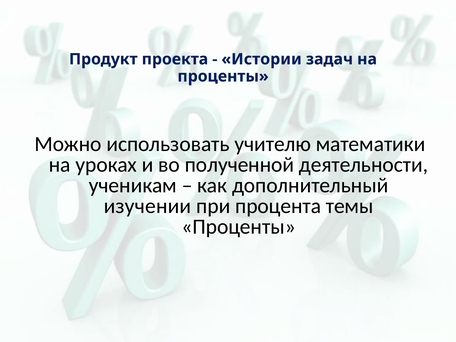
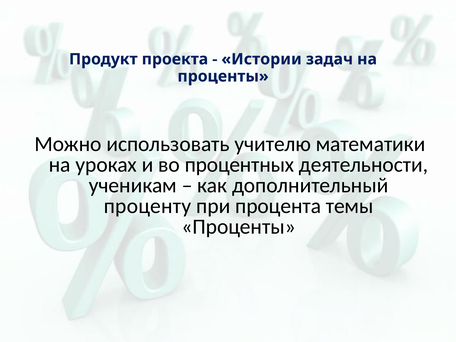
полученной: полученной -> процентных (239, 165)
изучении: изучении -> проценту (147, 206)
